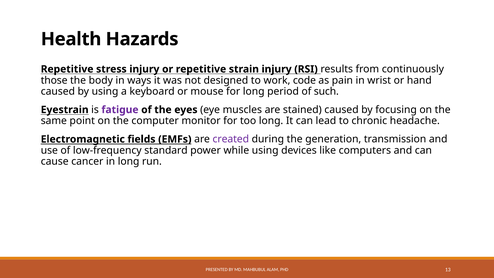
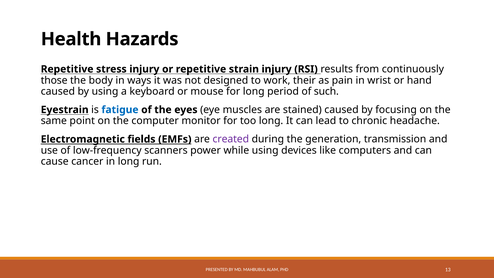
code: code -> their (304, 80)
fatigue colour: purple -> blue (120, 110)
standard: standard -> scanners (166, 150)
